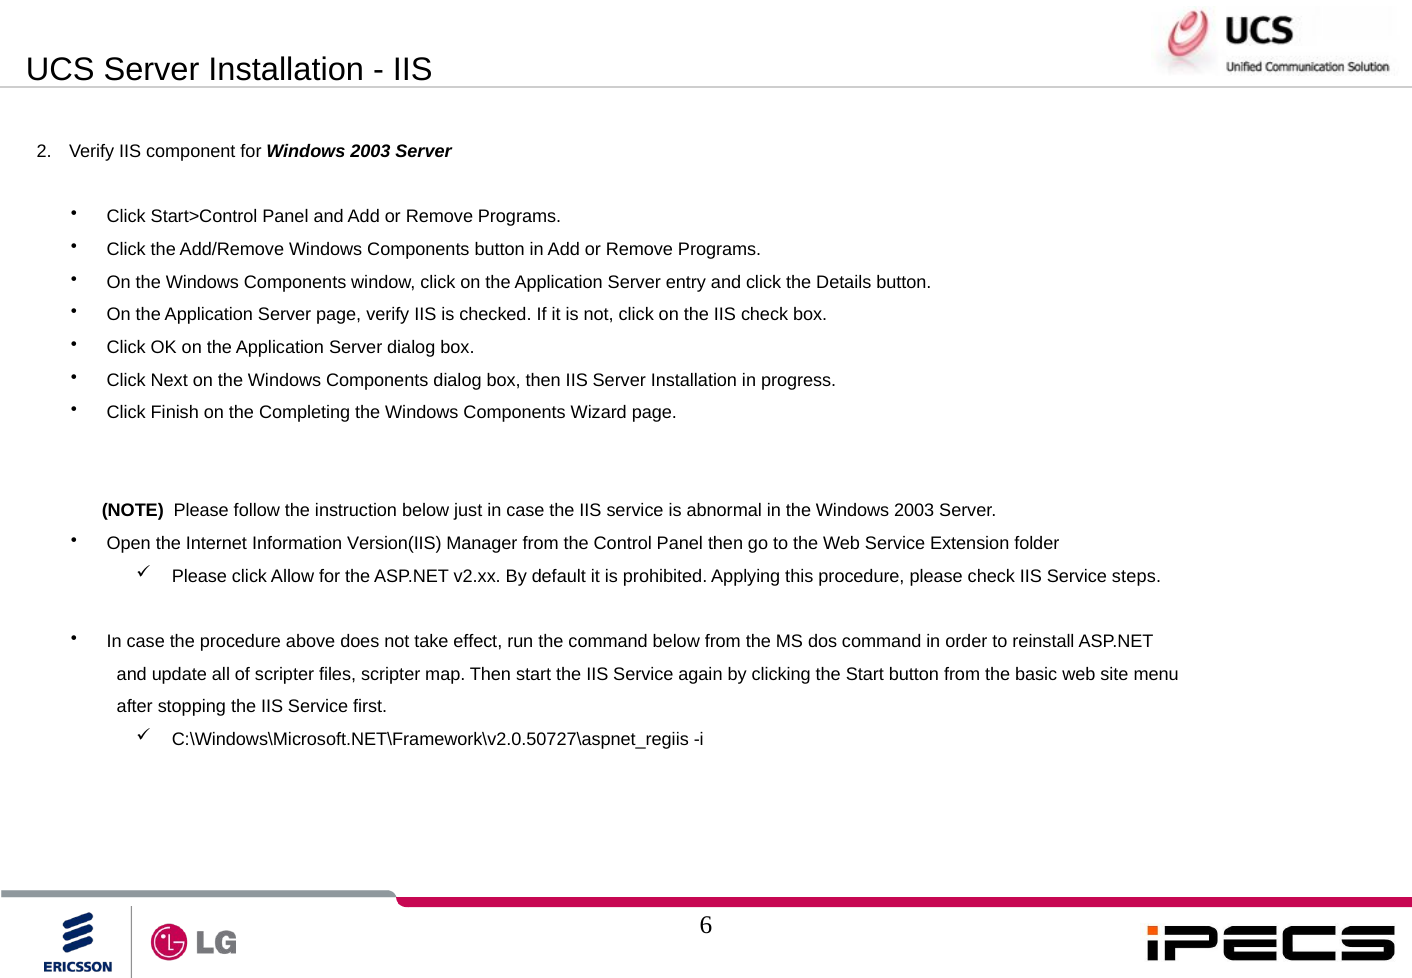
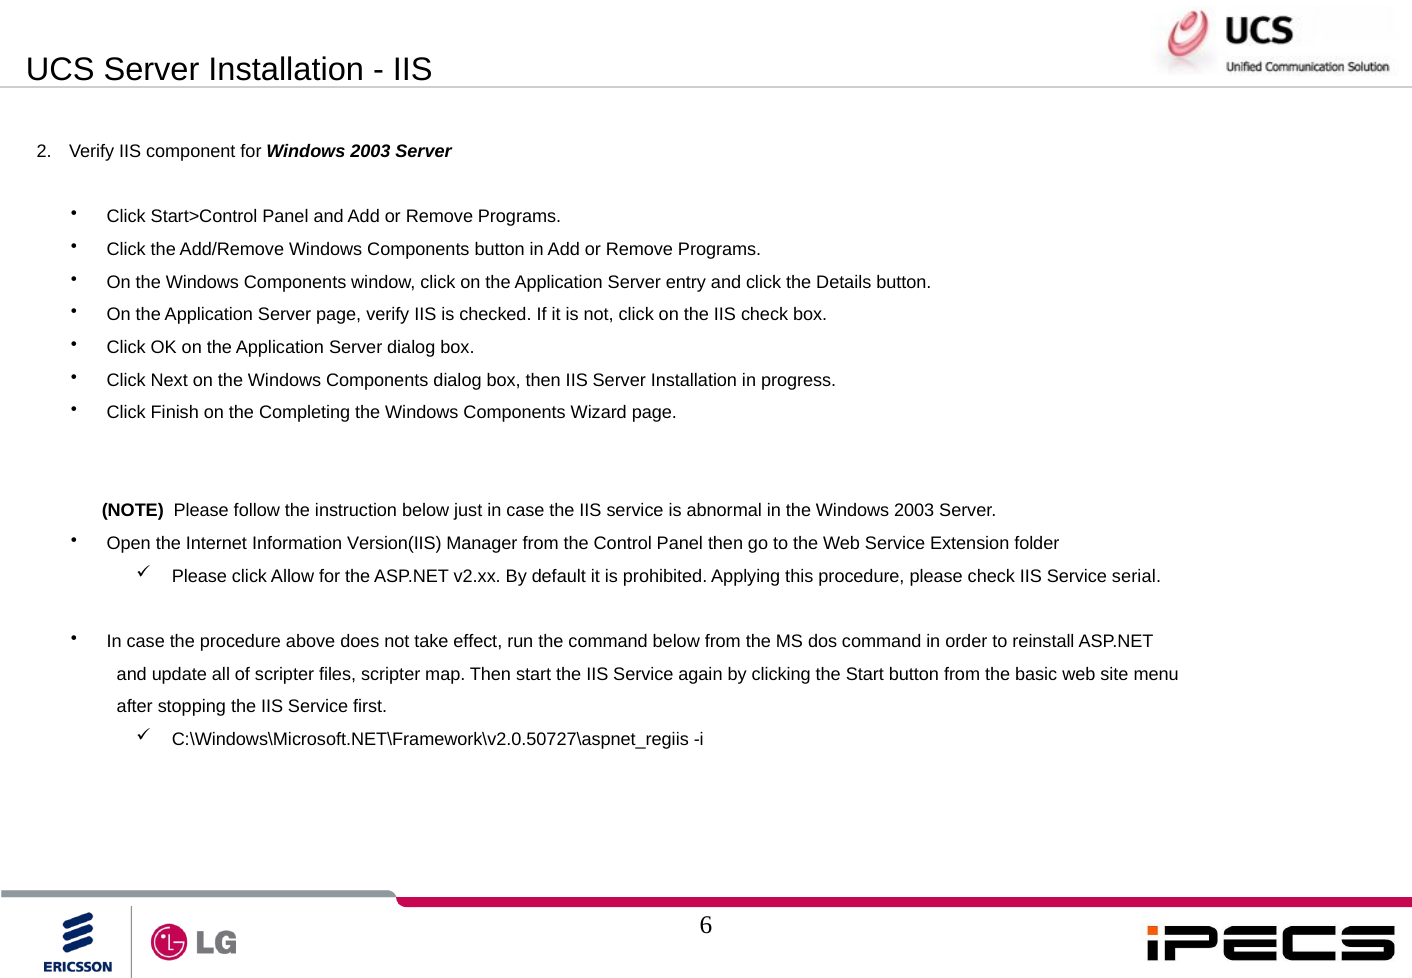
steps: steps -> serial (1136, 576)
